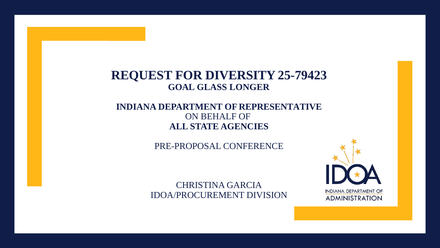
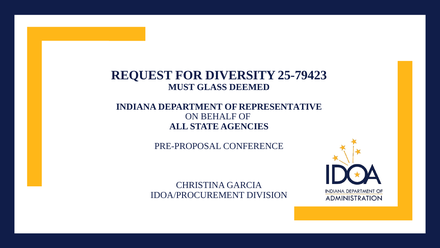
GOAL: GOAL -> MUST (181, 87)
LONGER: LONGER -> DEEMED (249, 87)
